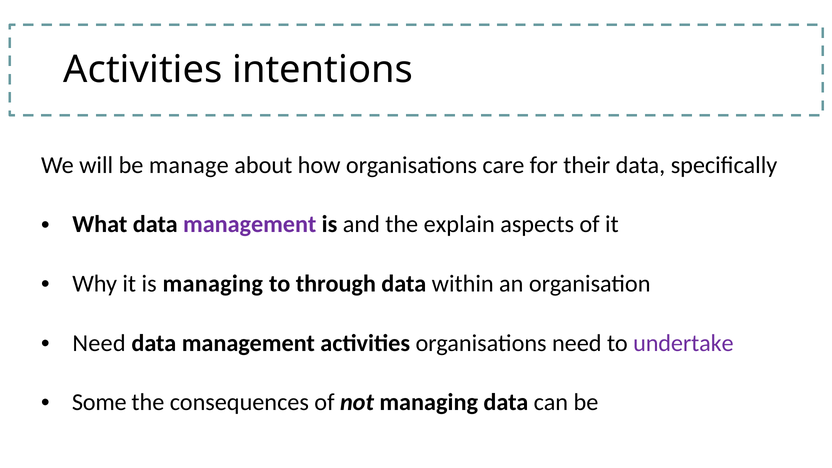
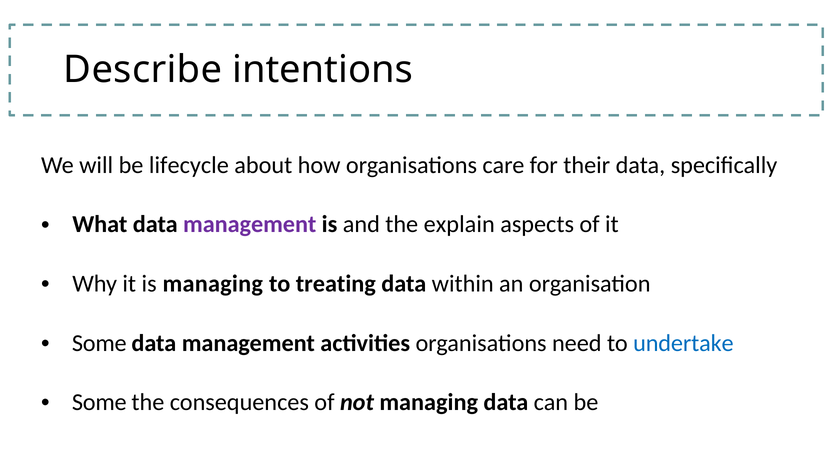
Activities: Activities -> Describe (143, 70)
manage: manage -> lifecycle (189, 165)
through: through -> treating (336, 284)
Need: Need -> Some (99, 343)
undertake colour: purple -> blue (683, 343)
